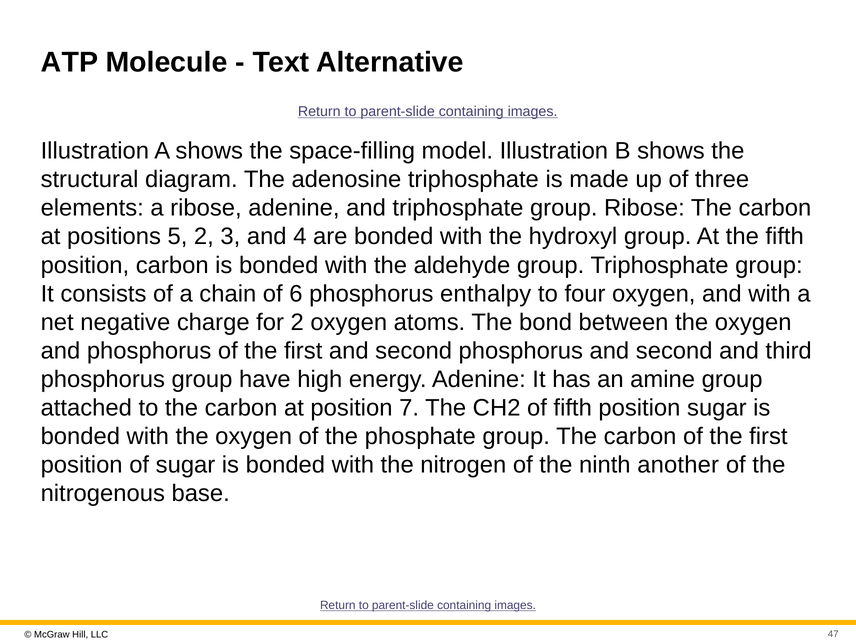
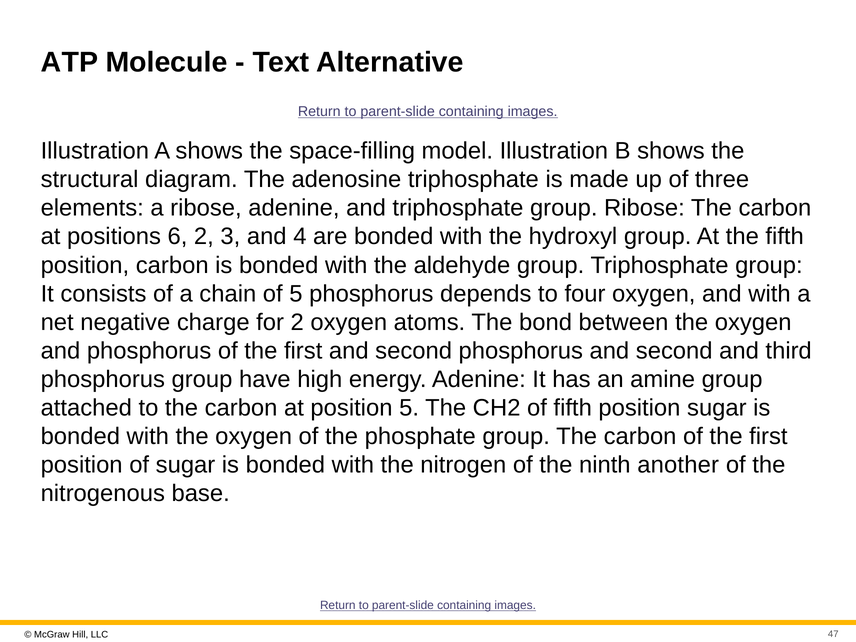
5: 5 -> 6 (178, 237)
of 6: 6 -> 5 (296, 294)
enthalpy: enthalpy -> depends (486, 294)
position 7: 7 -> 5 (409, 408)
